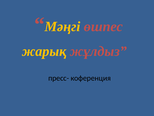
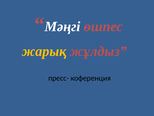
Мәңгі colour: yellow -> white (62, 26)
